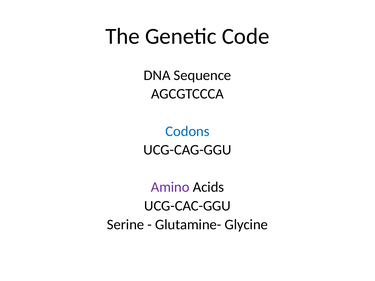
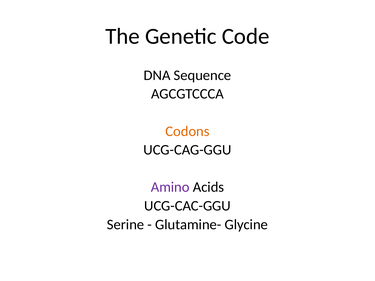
Codons colour: blue -> orange (187, 131)
